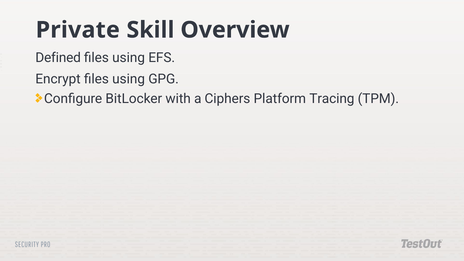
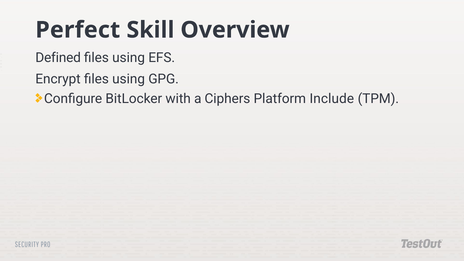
Private: Private -> Perfect (78, 30)
Tracing: Tracing -> Include (332, 99)
